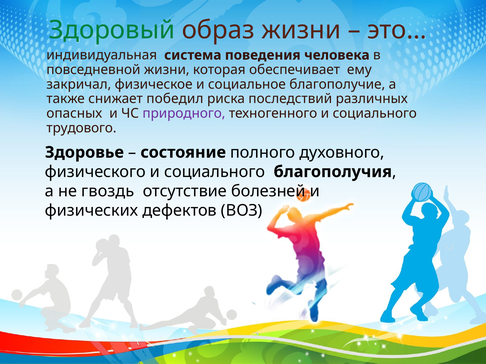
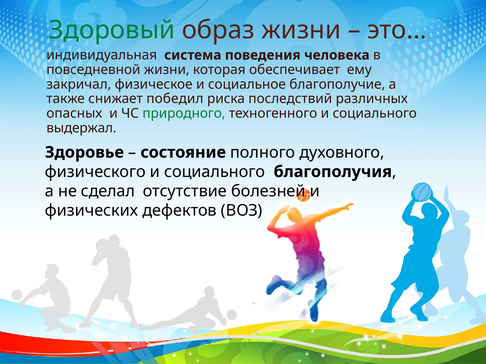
природного colour: purple -> green (184, 114)
трудового: трудового -> выдержал (81, 128)
гвоздь: гвоздь -> сделал (108, 191)
